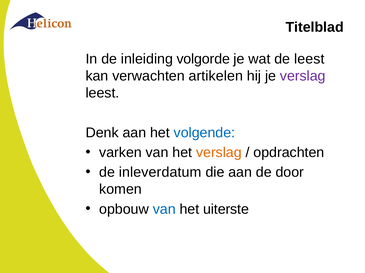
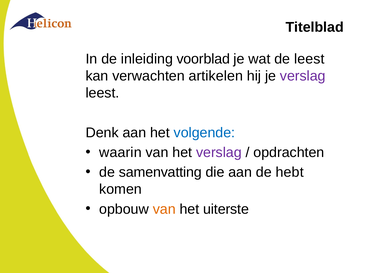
volgorde: volgorde -> voorblad (203, 59)
varken: varken -> waarin (120, 153)
verslag colour: orange -> purple (219, 153)
inleverdatum: inleverdatum -> samenvatting (160, 173)
door: door -> hebt (290, 173)
van colour: blue -> orange (164, 210)
